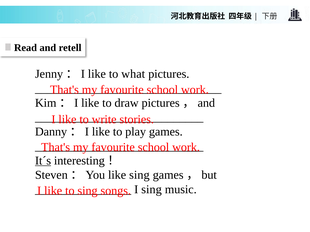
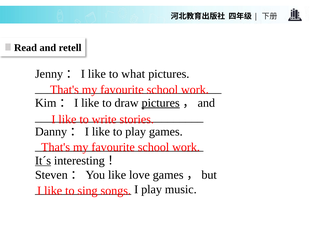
pictures underline: none -> present (161, 103)
like sing: sing -> love (139, 175)
I sing: sing -> play (152, 190)
